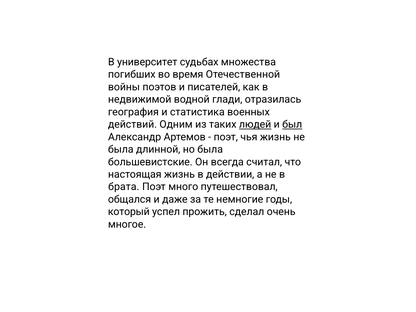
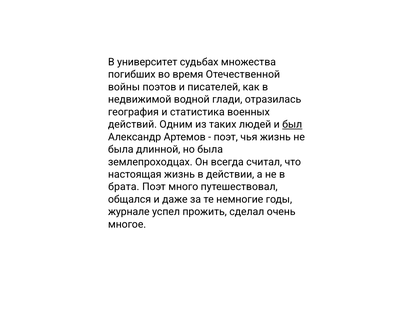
людей underline: present -> none (255, 124)
большевистские: большевистские -> землепроходцах (150, 162)
который: который -> журнале (129, 212)
